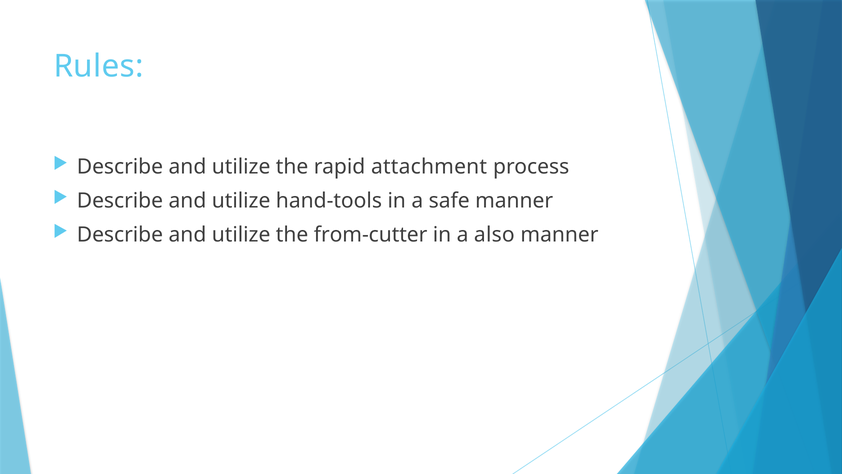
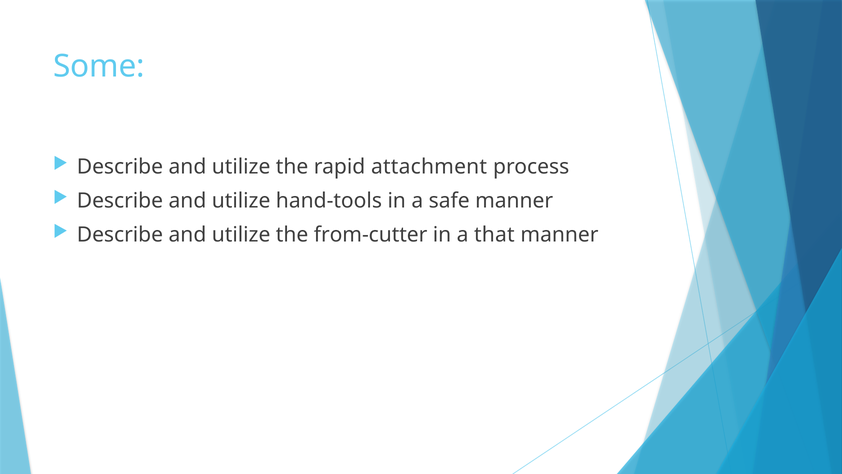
Rules: Rules -> Some (99, 66)
also: also -> that (494, 235)
